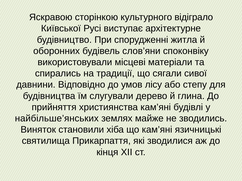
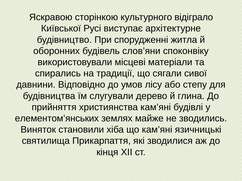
найбільше’янських: найбільше’янських -> елементом’янських (57, 119)
